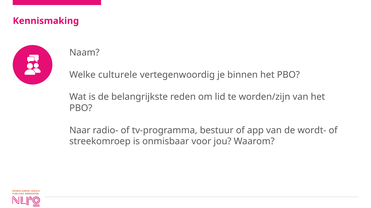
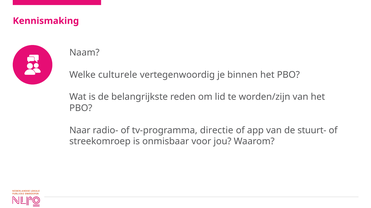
bestuur: bestuur -> directie (217, 131)
wordt-: wordt- -> stuurt- (312, 131)
